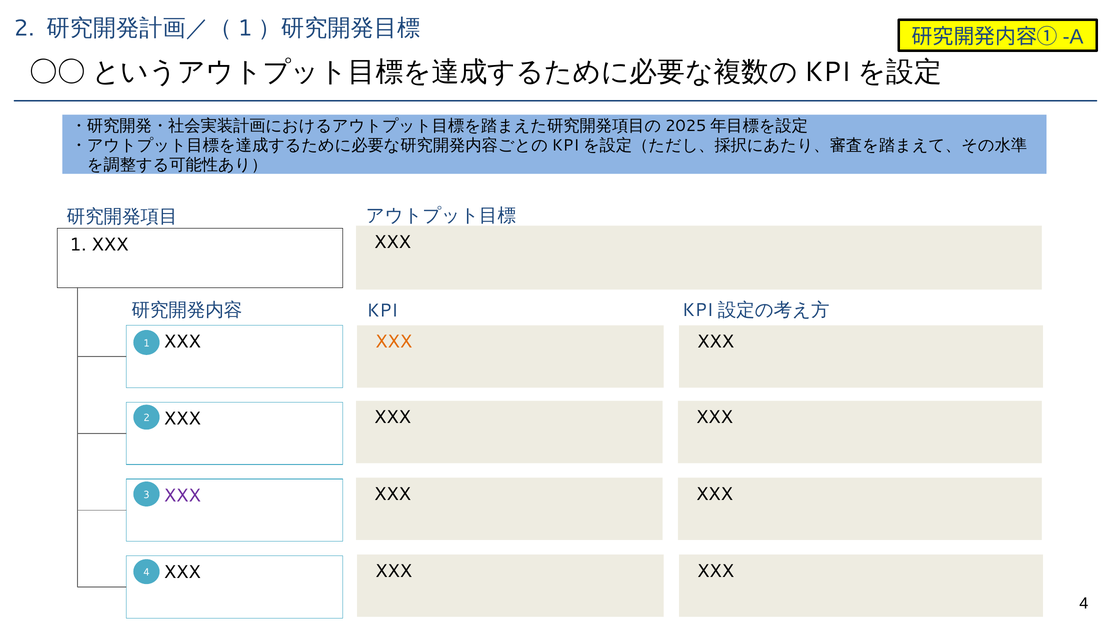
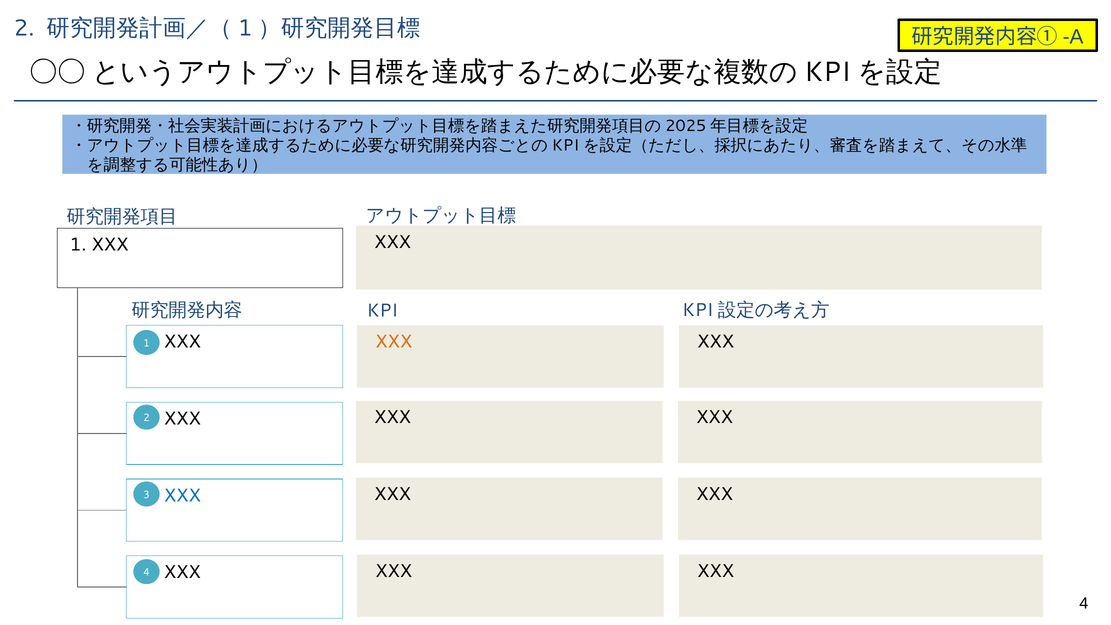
XXX colour: purple -> blue (182, 495)
